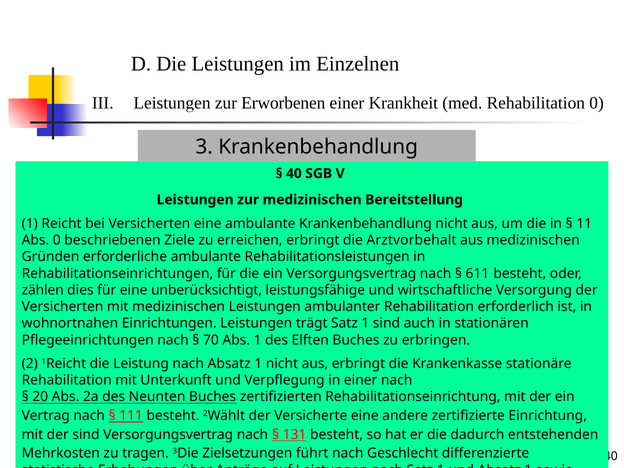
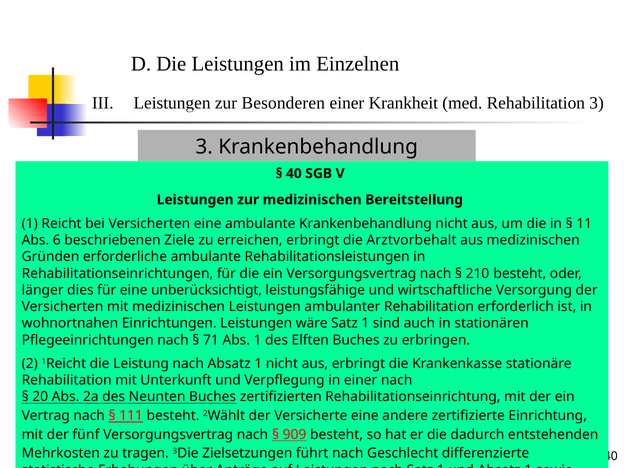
Erworbenen: Erworbenen -> Besonderen (283, 103)
Rehabilitation 0: 0 -> 3 (597, 103)
Abs 0: 0 -> 6 (57, 240)
611: 611 -> 210 (477, 274)
zählen: zählen -> länger (43, 290)
trägt: trägt -> wäre (312, 323)
70: 70 -> 71 (211, 340)
der sind: sind -> fünf (86, 435)
131: 131 -> 909 (295, 435)
